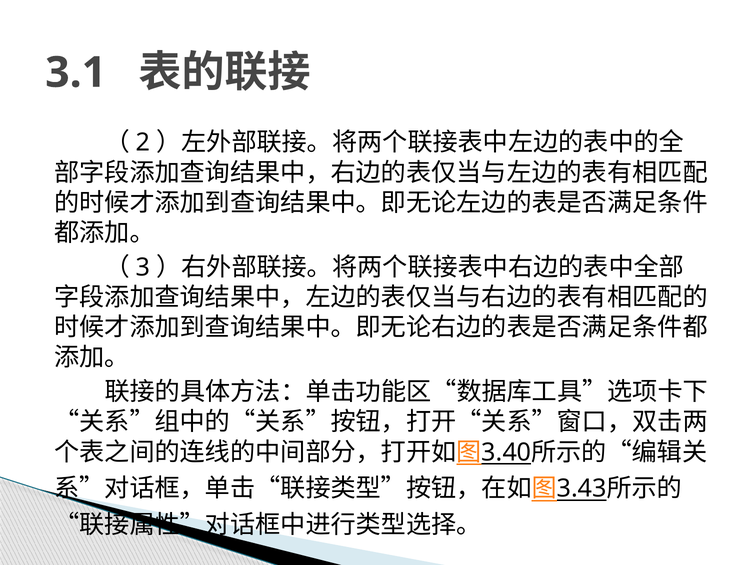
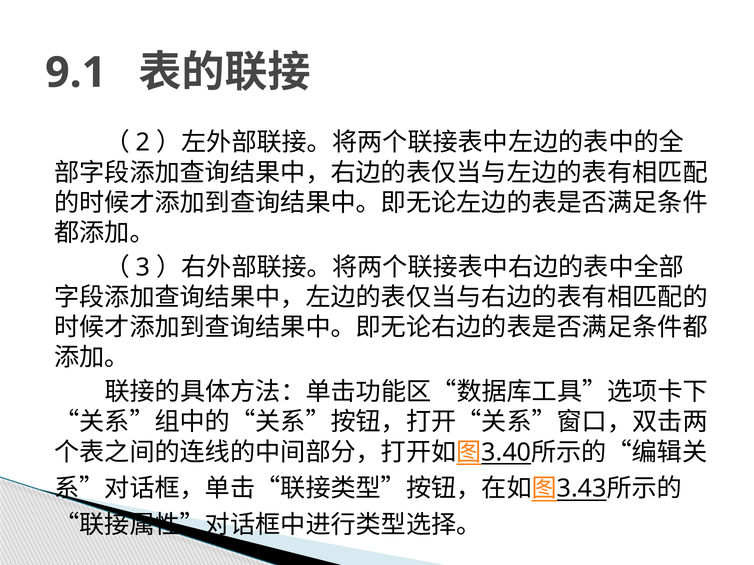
3.1: 3.1 -> 9.1 (76, 73)
